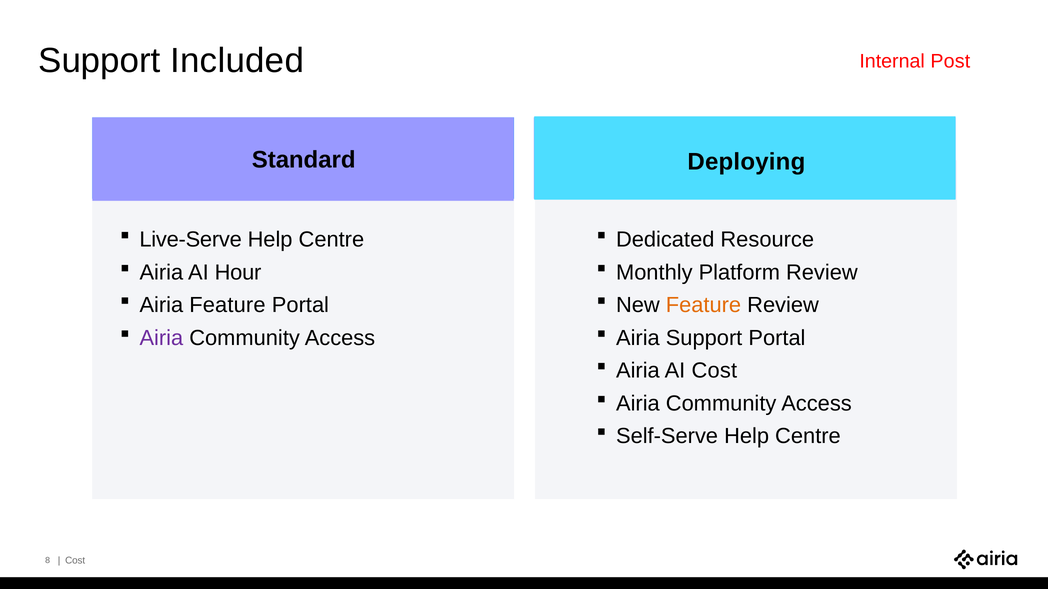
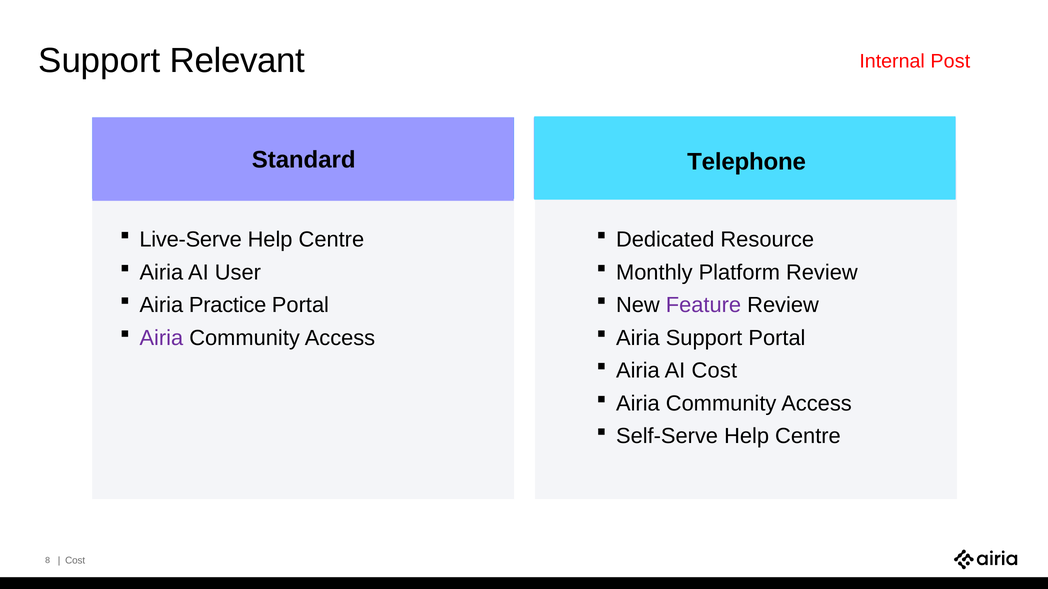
Included: Included -> Relevant (237, 61)
Deploying: Deploying -> Telephone (747, 162)
Hour: Hour -> User (238, 273)
Airia Feature: Feature -> Practice (228, 305)
Feature colour: orange -> purple (703, 305)
